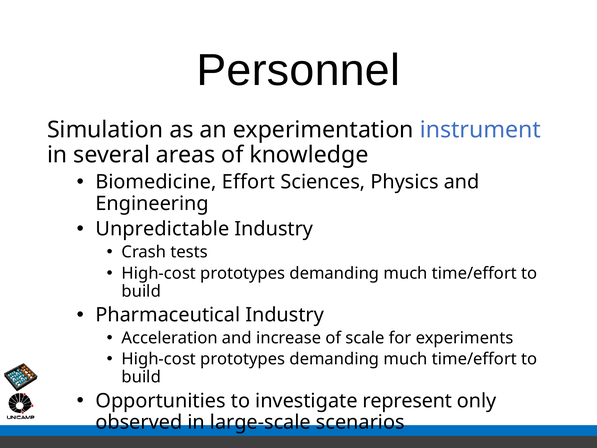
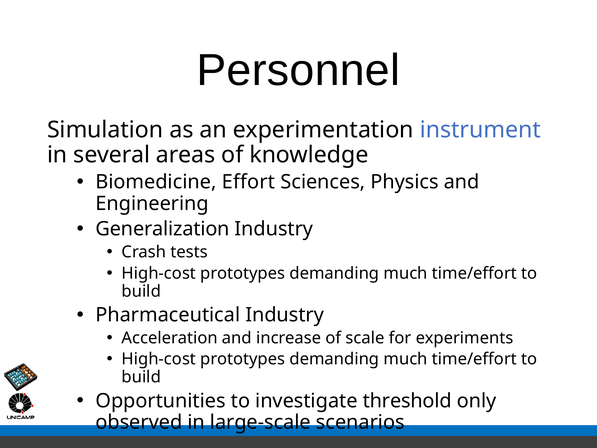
Unpredictable: Unpredictable -> Generalization (163, 229)
represent: represent -> threshold (407, 401)
